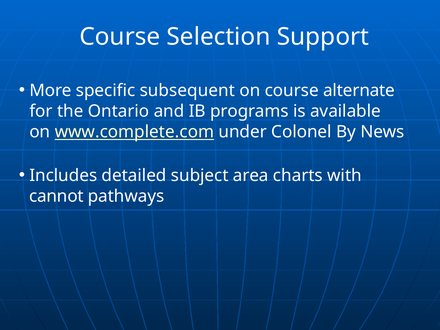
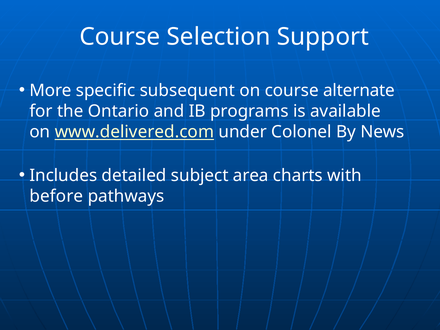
www.complete.com: www.complete.com -> www.delivered.com (134, 132)
cannot: cannot -> before (56, 196)
